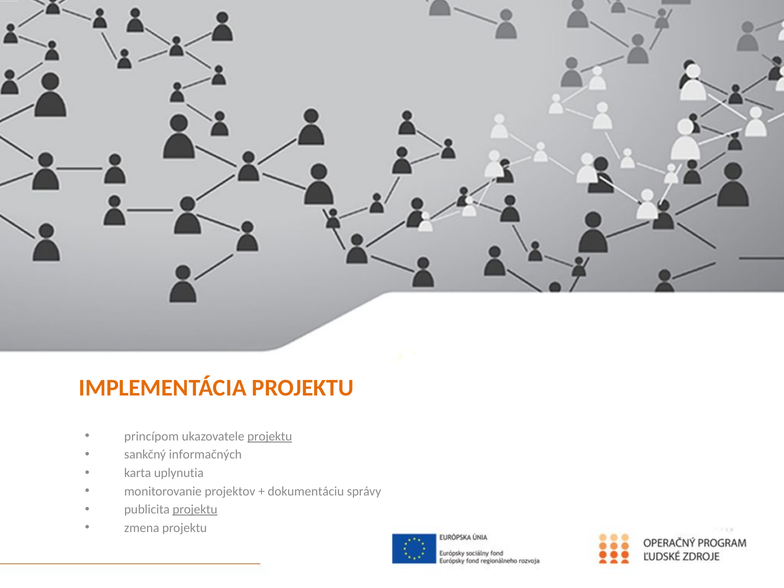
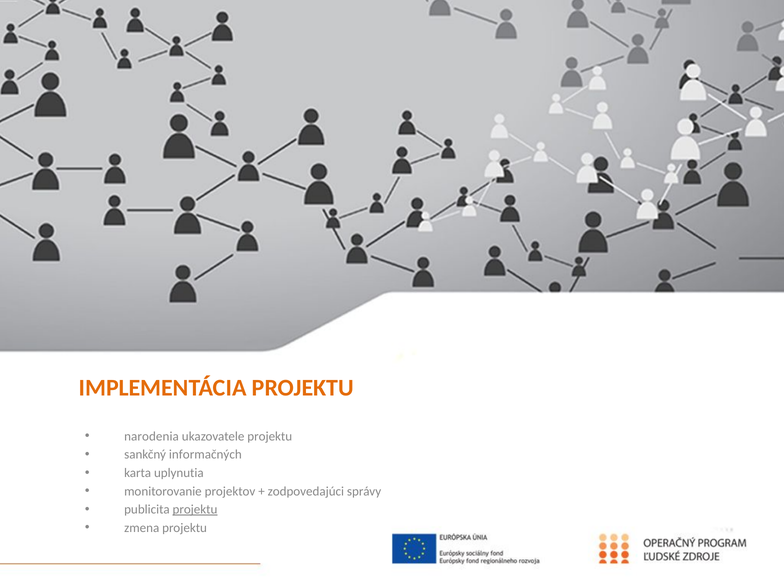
princípom: princípom -> narodenia (152, 436)
projektu underline: present -> none (270, 436)
dokumentáciu: dokumentáciu -> zodpovedajúci (306, 491)
